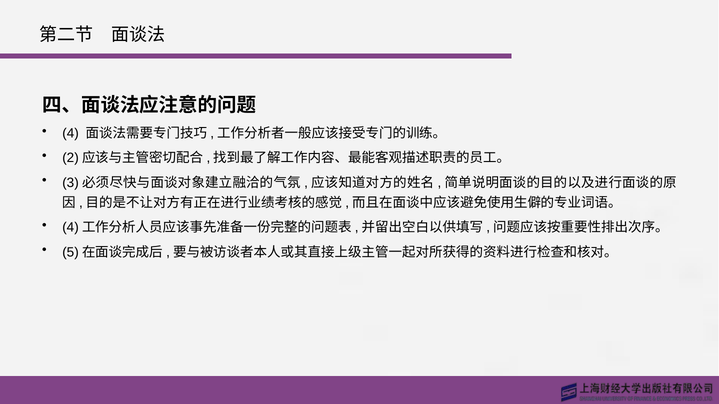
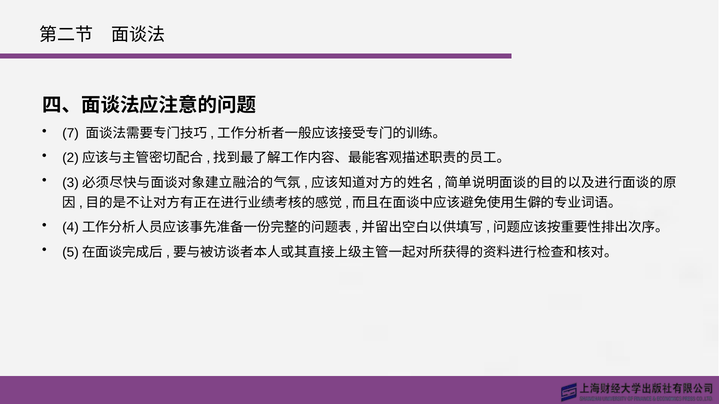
4: 4 -> 7 (71, 133)
